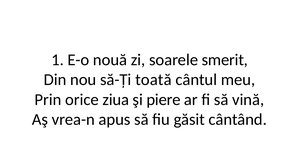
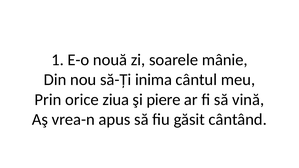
smerit: smerit -> mânie (225, 60)
toată: toată -> inima (154, 80)
